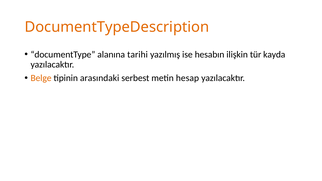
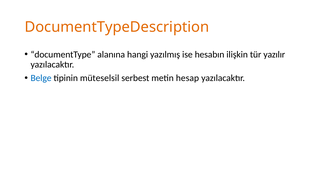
tarihi: tarihi -> hangi (138, 54)
kayda: kayda -> yazılır (274, 54)
Belge colour: orange -> blue (41, 78)
arasındaki: arasındaki -> müteselsil (100, 78)
